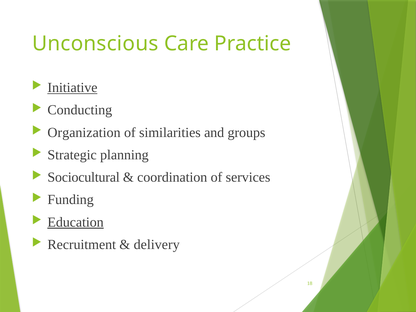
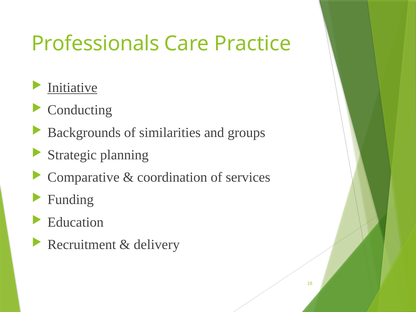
Unconscious: Unconscious -> Professionals (95, 44)
Organization: Organization -> Backgrounds (84, 132)
Sociocultural: Sociocultural -> Comparative (83, 177)
Education underline: present -> none (76, 222)
